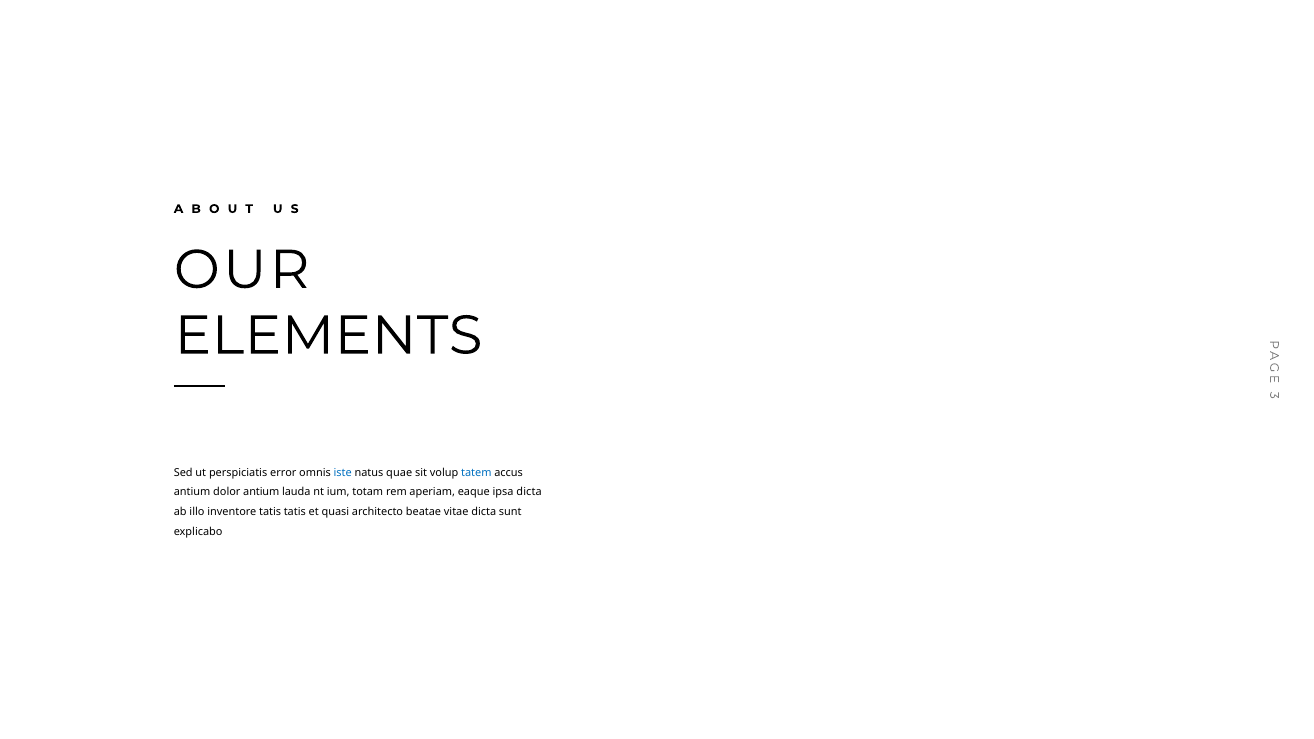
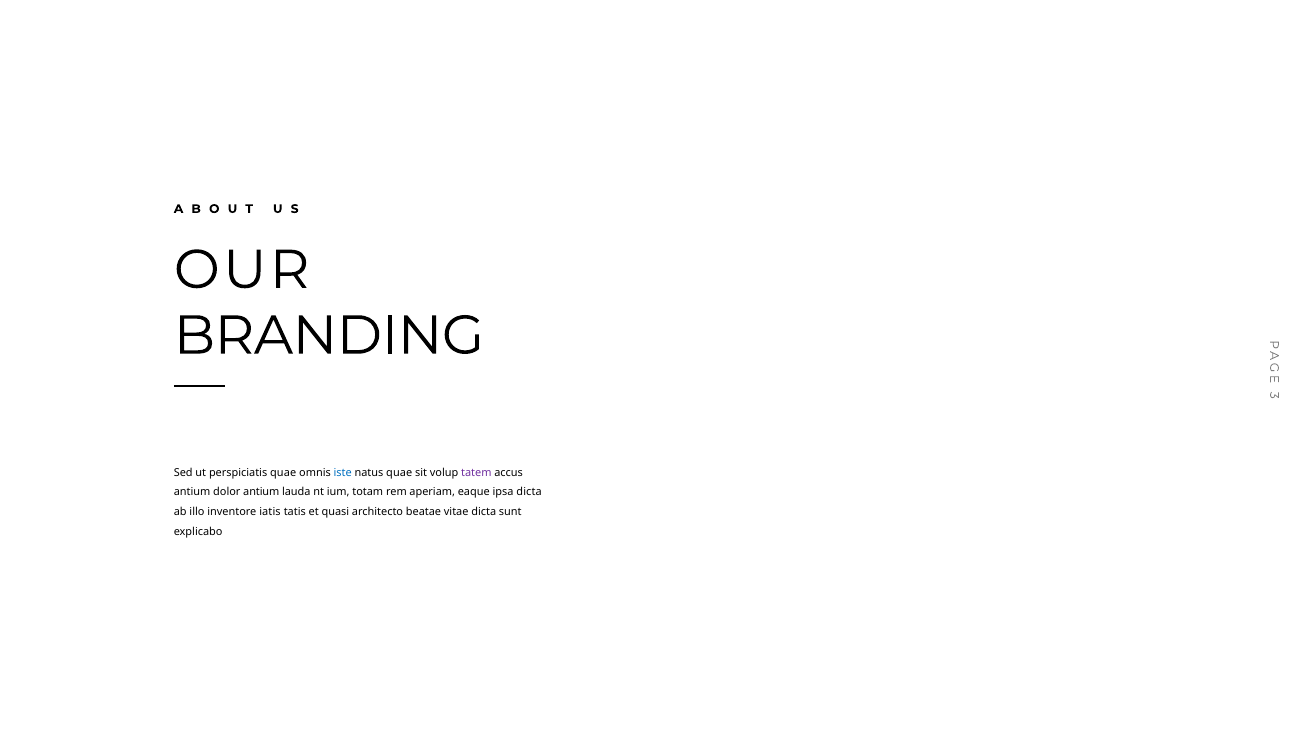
ELEMENTS: ELEMENTS -> BRANDING (329, 336)
perspiciatis error: error -> quae (283, 473)
tatem colour: blue -> purple (476, 473)
inventore tatis: tatis -> iatis (270, 512)
